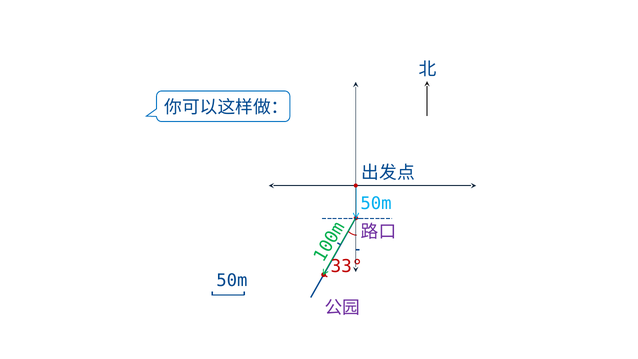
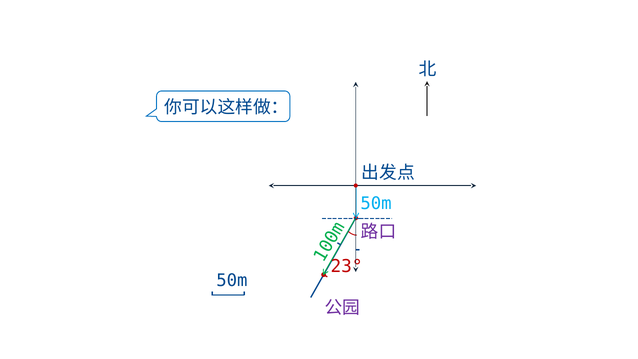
33°: 33° -> 23° (347, 266)
